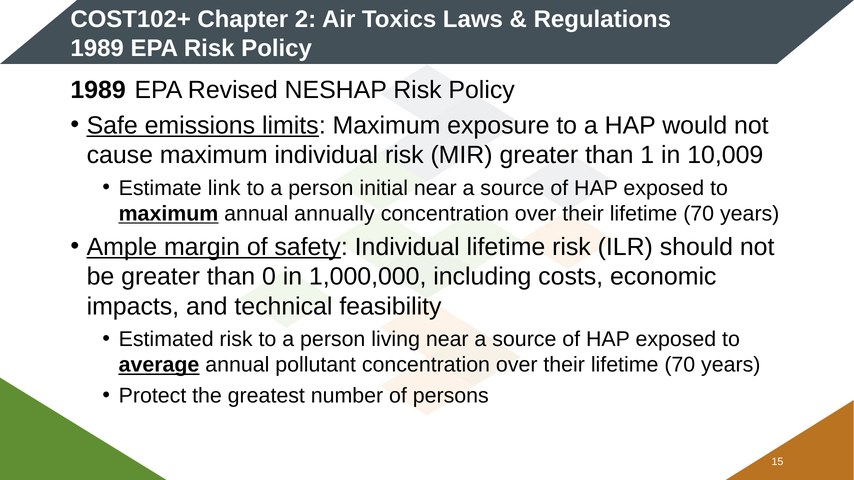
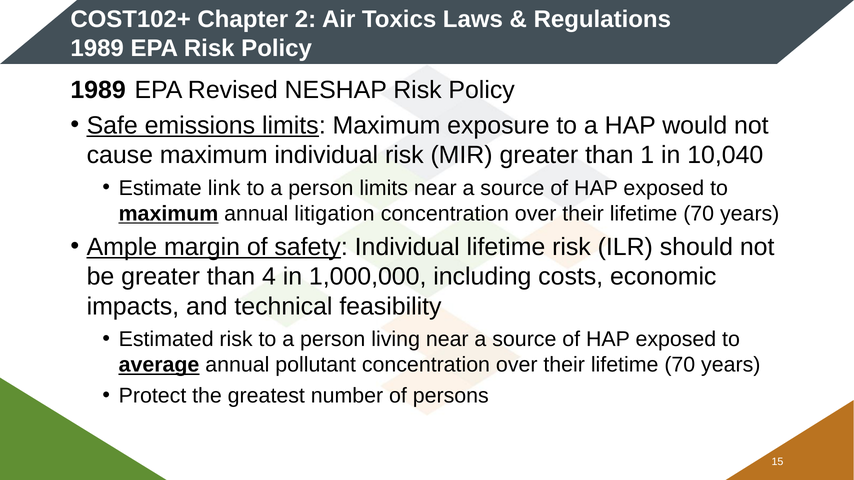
10,009: 10,009 -> 10,040 (725, 155)
person initial: initial -> limits (384, 188)
annually: annually -> litigation (334, 214)
0: 0 -> 4 (269, 277)
